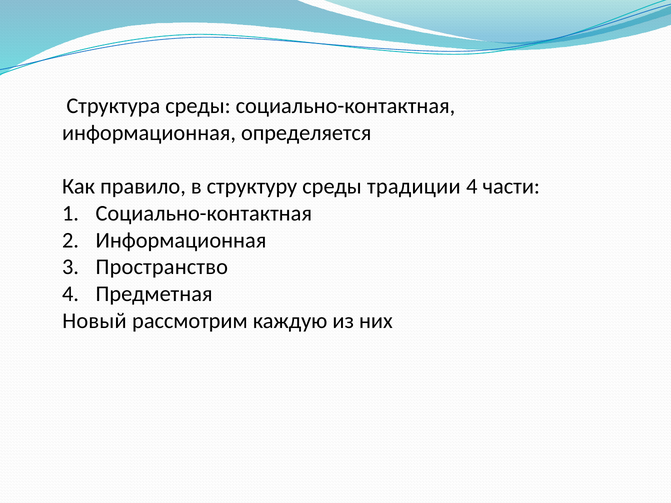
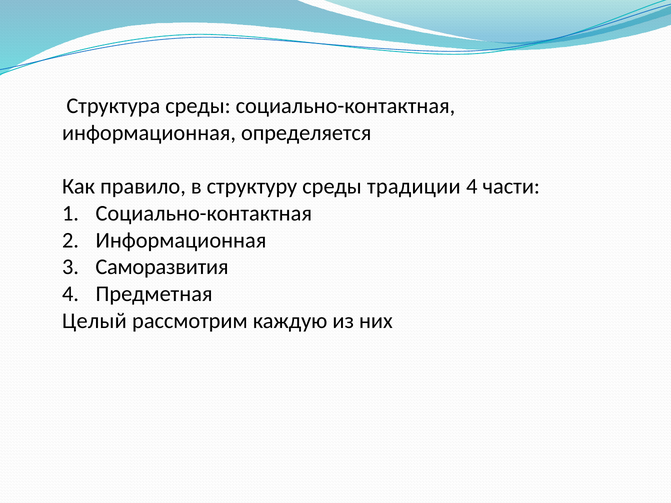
Пространство: Пространство -> Саморазвития (162, 267)
Новый: Новый -> Целый (94, 321)
